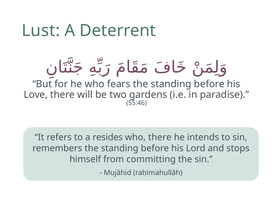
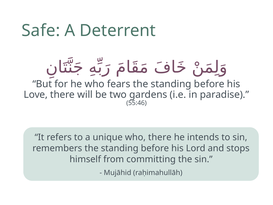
Lust: Lust -> Safe (41, 31)
resides: resides -> unique (108, 137)
